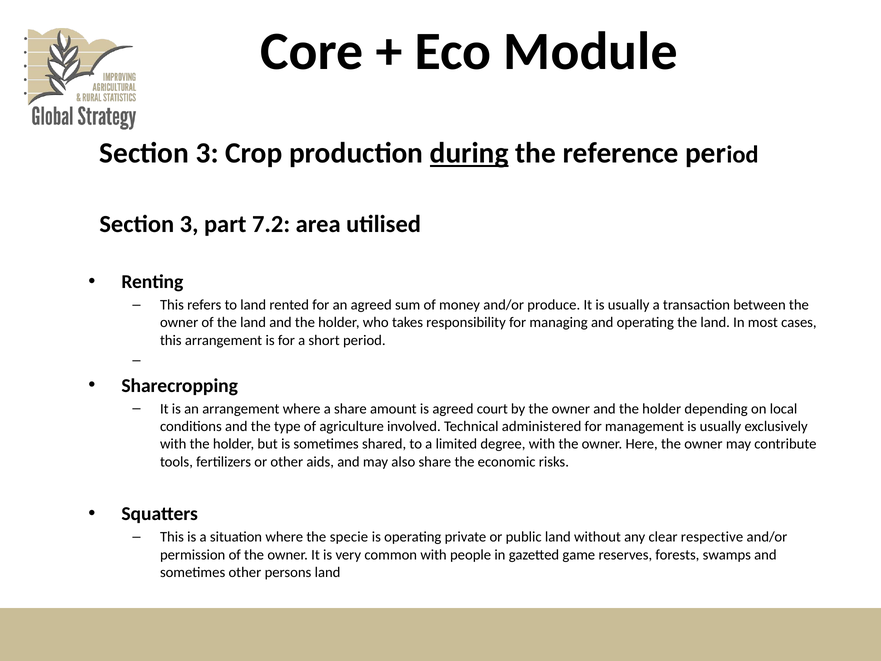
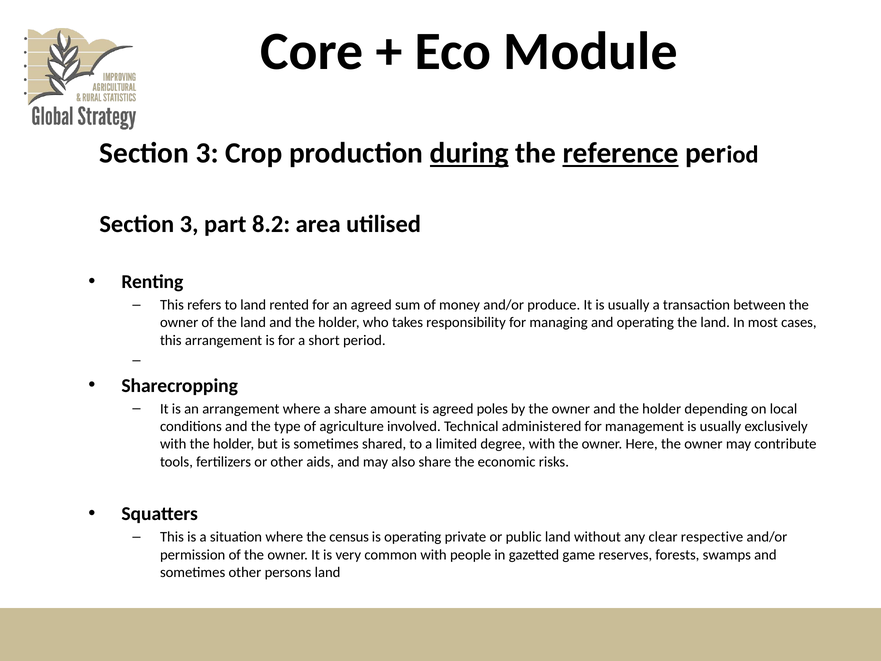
reference underline: none -> present (621, 153)
7.2: 7.2 -> 8.2 (271, 224)
court: court -> poles (492, 409)
specie: specie -> census (349, 537)
